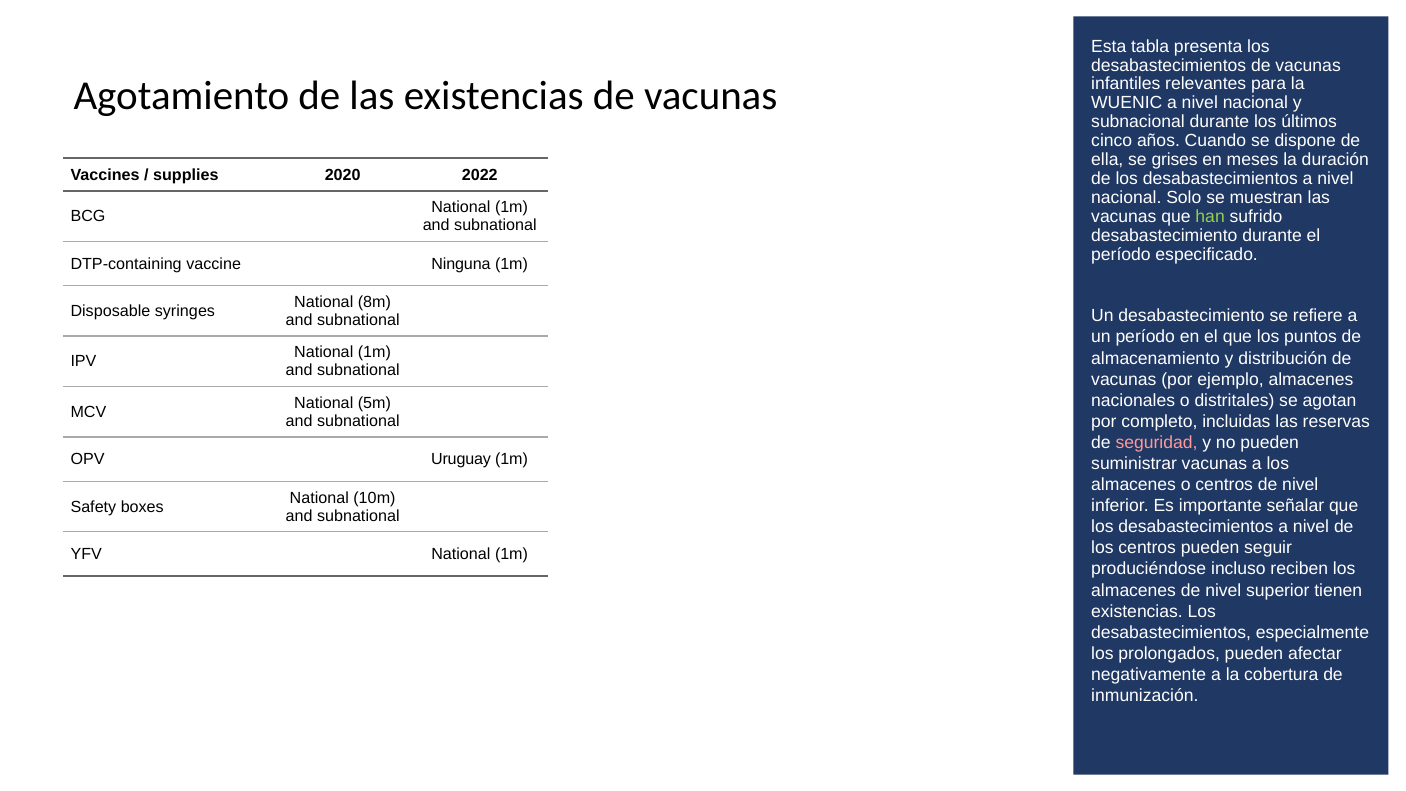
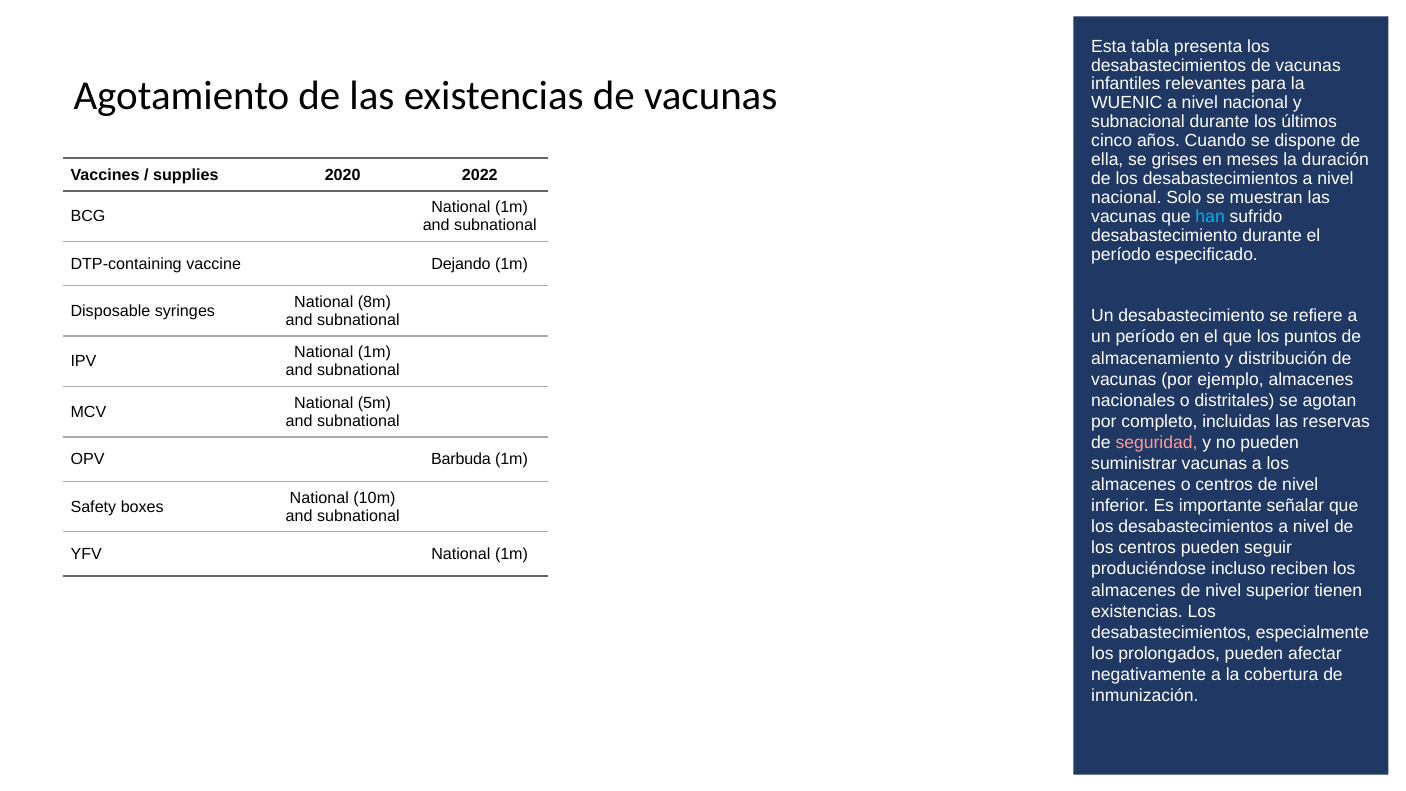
han colour: light green -> light blue (1210, 217)
Ninguna: Ninguna -> Dejando (461, 264)
Uruguay: Uruguay -> Barbuda (461, 459)
